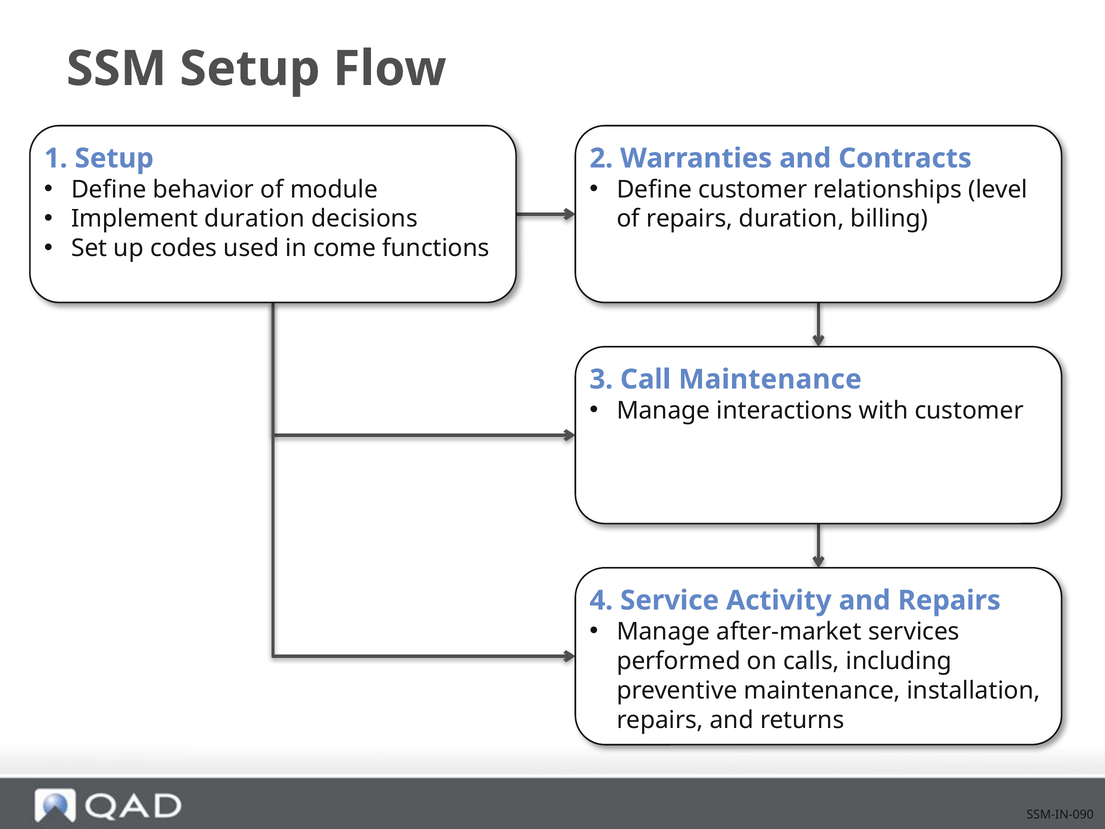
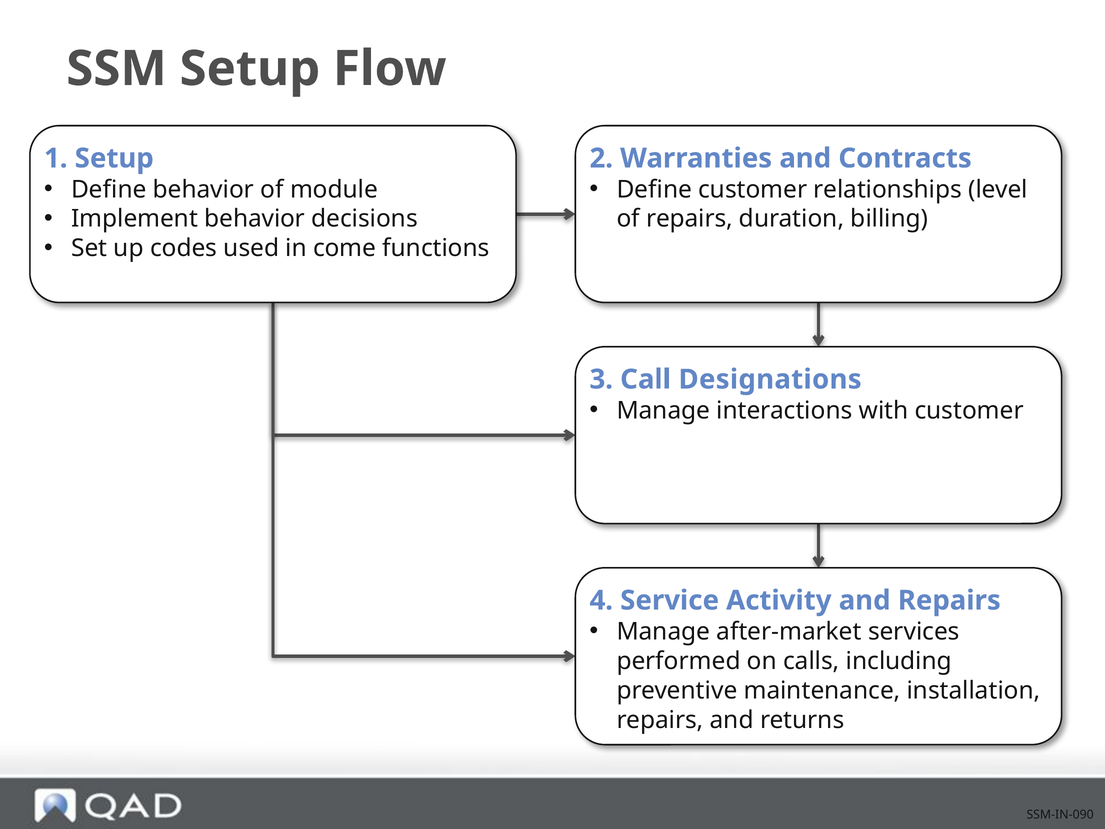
Implement duration: duration -> behavior (255, 219)
Call Maintenance: Maintenance -> Designations (770, 379)
